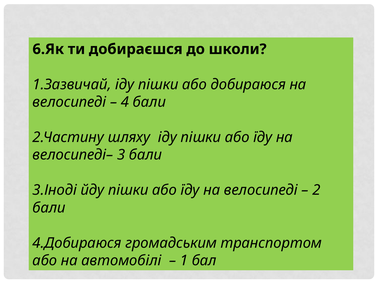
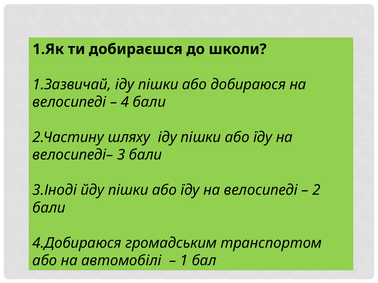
6.Як: 6.Як -> 1.Як (48, 49)
